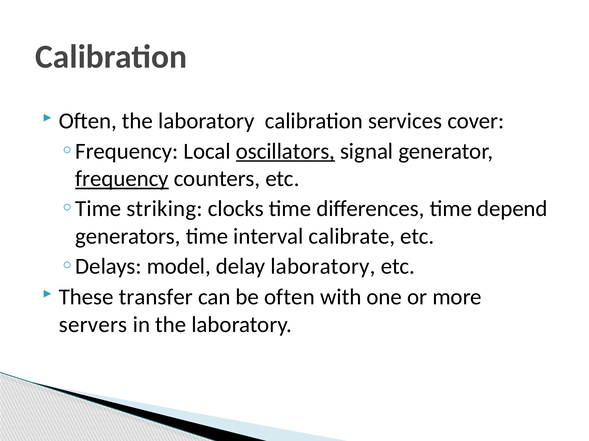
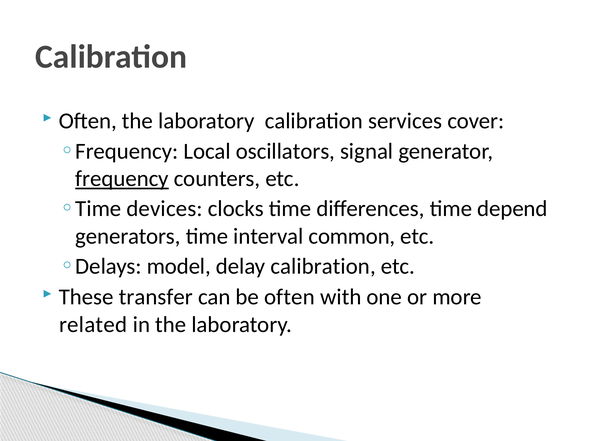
oscillators underline: present -> none (285, 151)
striking: striking -> devices (165, 209)
calibrate: calibrate -> common (352, 237)
delay laboratory: laboratory -> calibration (323, 267)
servers: servers -> related (93, 325)
